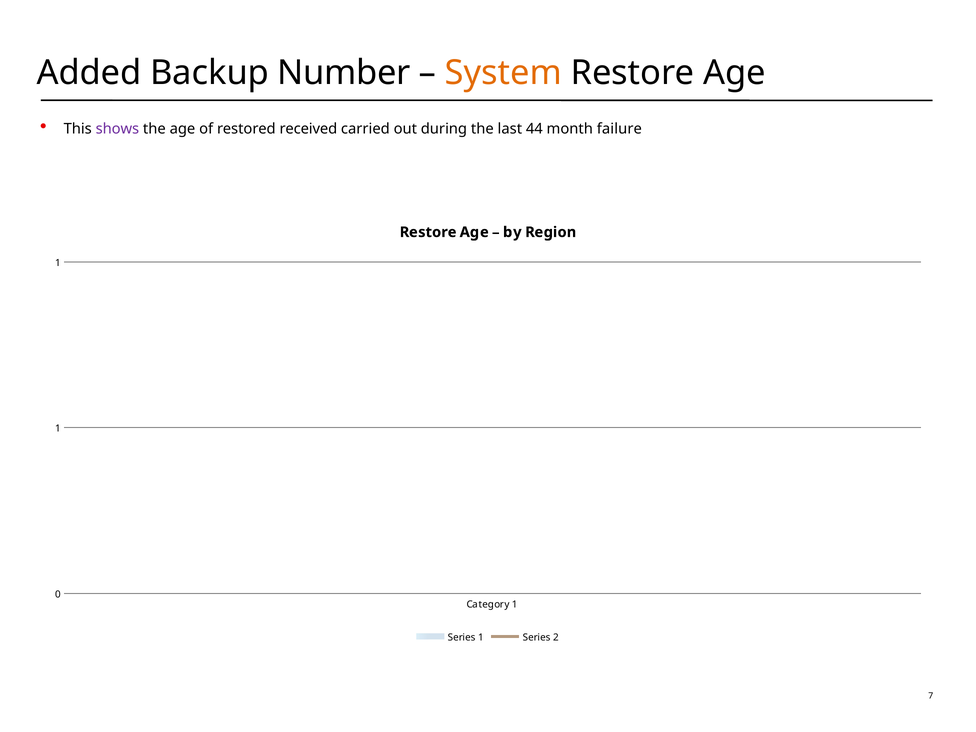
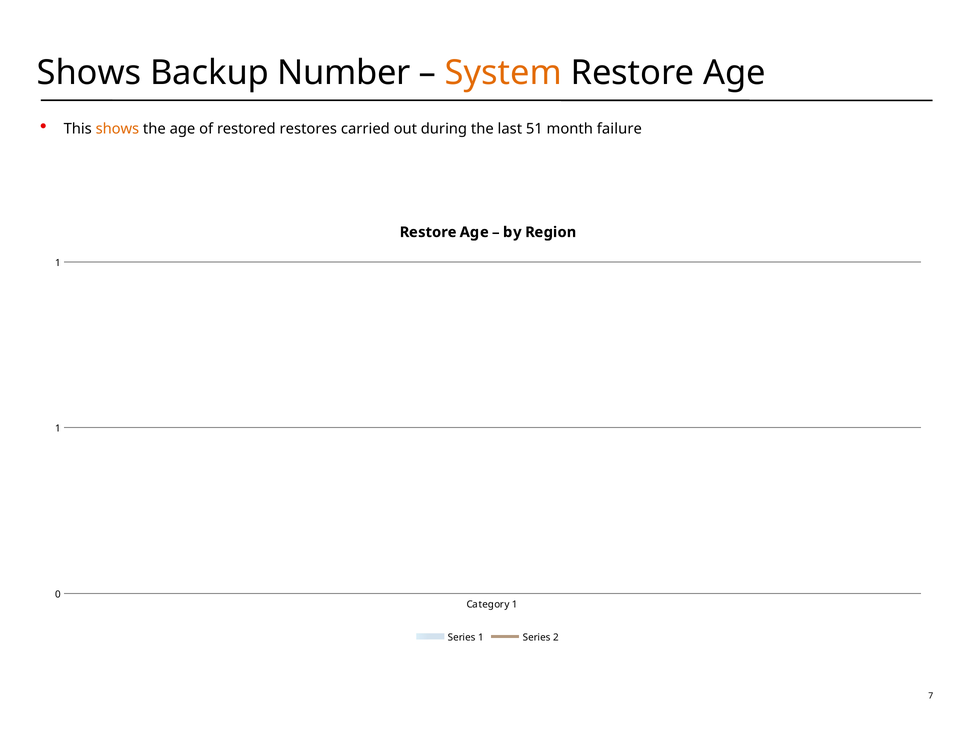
Added: Added -> Shows (89, 73)
shows colour: purple -> orange (117, 129)
received: received -> restores (308, 129)
44: 44 -> 51 (534, 129)
